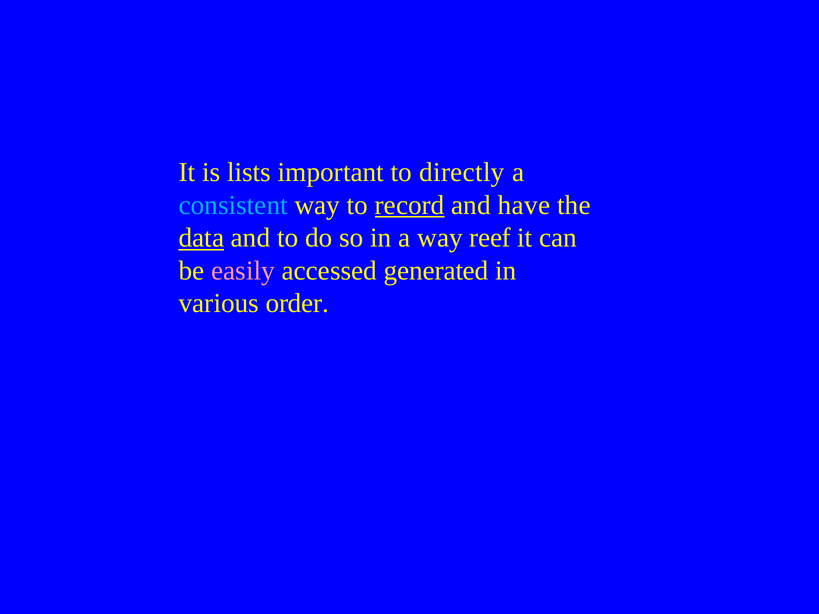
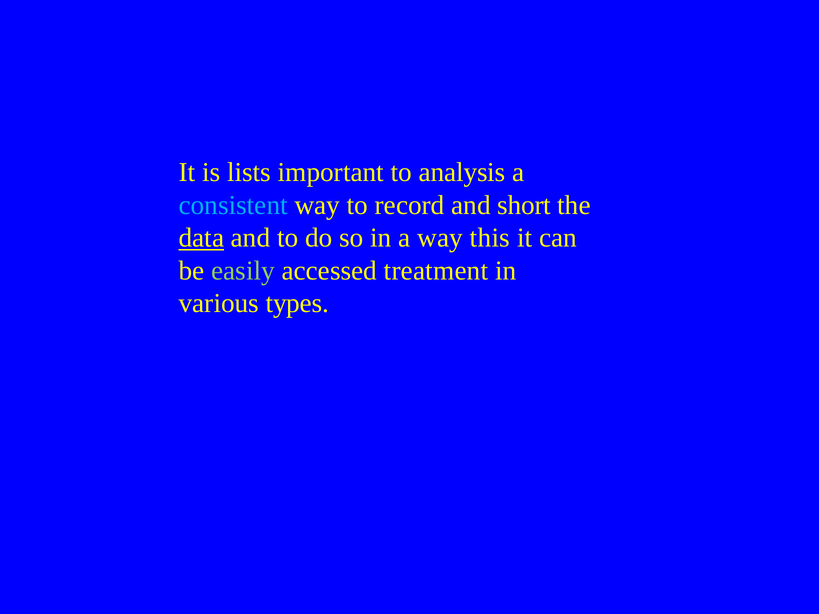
directly: directly -> analysis (462, 172)
record underline: present -> none (410, 205)
have: have -> short (524, 205)
reef: reef -> this (490, 238)
easily colour: pink -> light green (243, 271)
generated: generated -> treatment (436, 271)
order: order -> types (297, 303)
